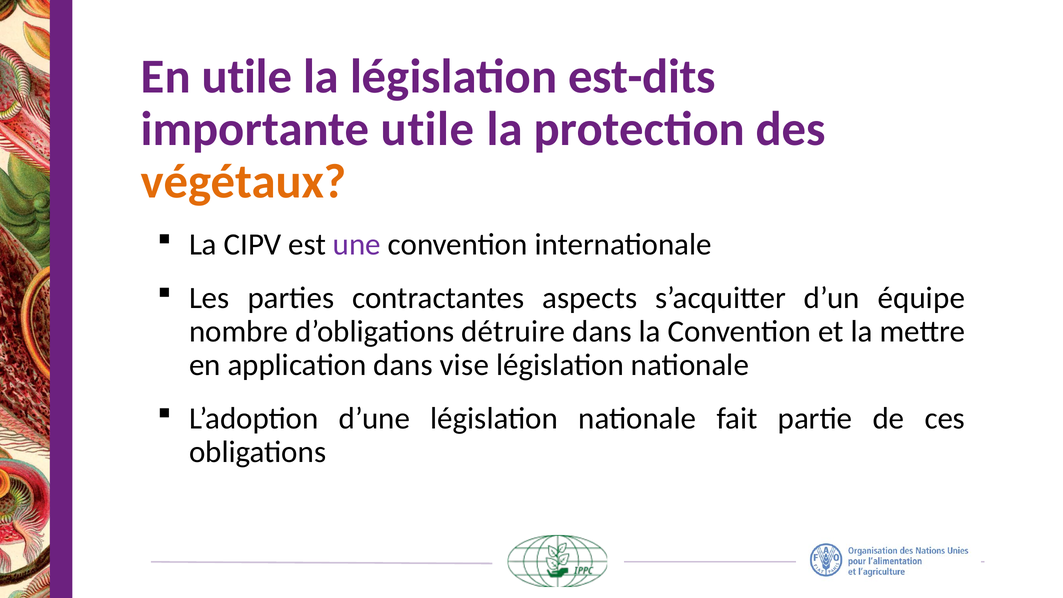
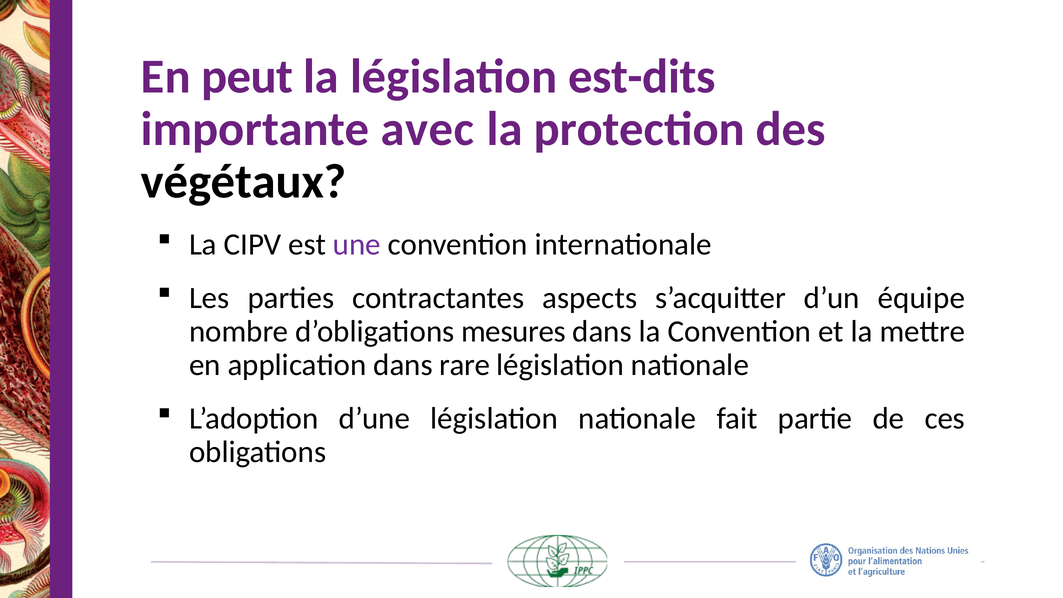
En utile: utile -> peut (247, 77)
importante utile: utile -> avec (428, 129)
végétaux colour: orange -> black (244, 182)
détruire: détruire -> mesures (514, 332)
vise: vise -> rare (465, 365)
